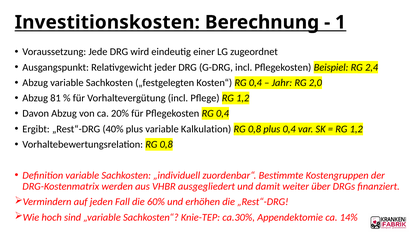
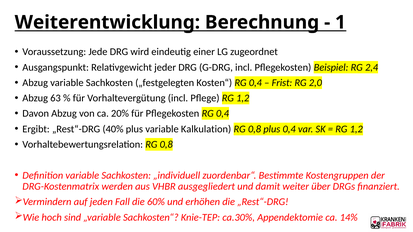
Investitionskosten: Investitionskosten -> Weiterentwicklung (107, 22)
Jahr: Jahr -> Frist (282, 83)
81: 81 -> 63 (56, 98)
